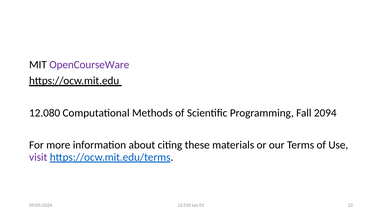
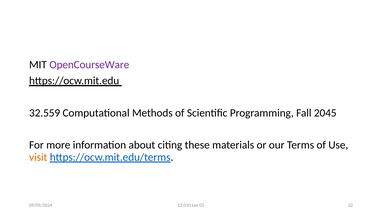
12.080: 12.080 -> 32.559 (45, 113)
2094: 2094 -> 2045 (325, 113)
visit colour: purple -> orange (38, 157)
